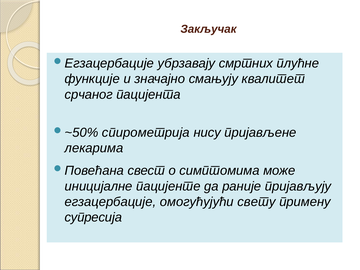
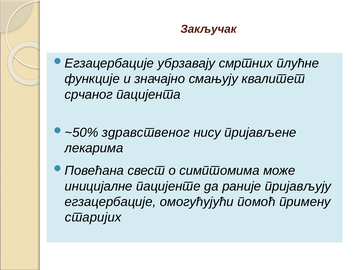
спирометрија: спирометрија -> здравственог (146, 133)
свету: свету -> помоћ (256, 202)
супресија: супресија -> старијих (93, 217)
